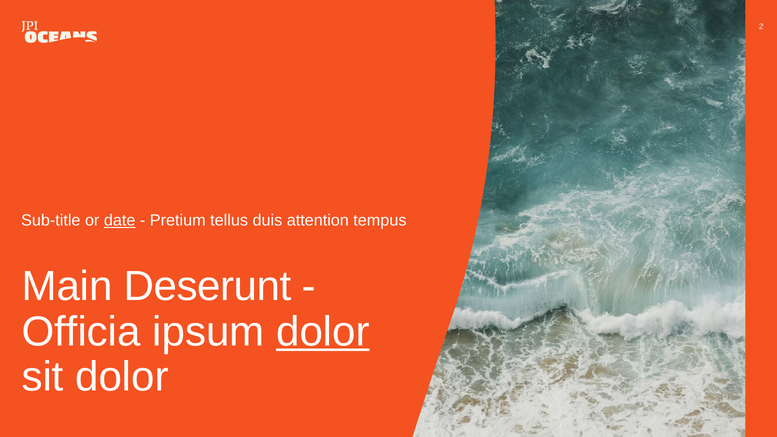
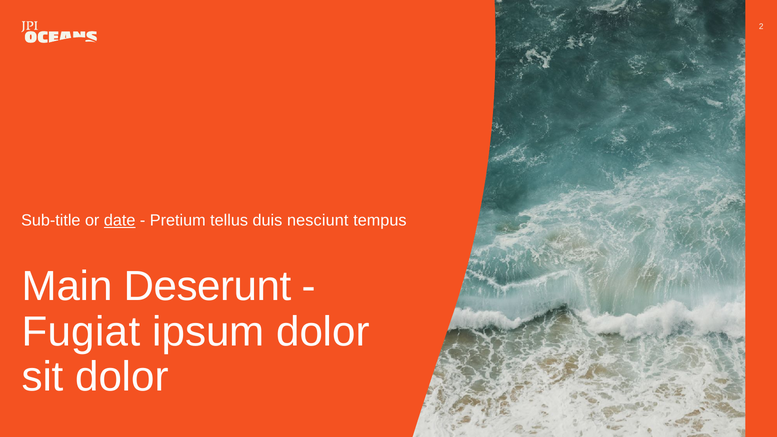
attention: attention -> nesciunt (318, 221)
Officia: Officia -> Fugiat (81, 332)
dolor underline: present -> none (323, 332)
